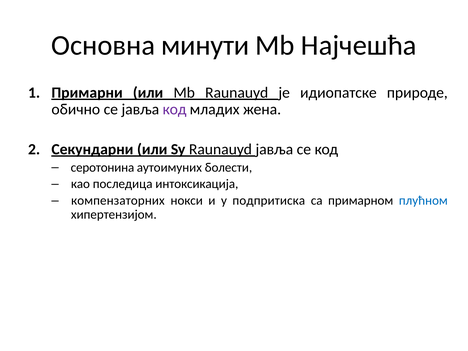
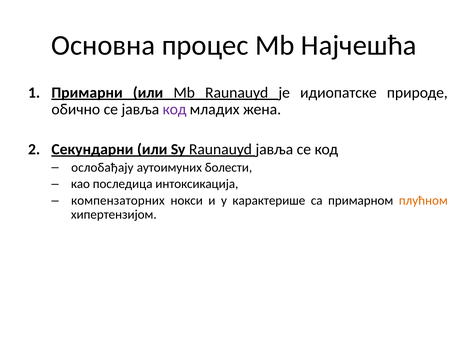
минути: минути -> процес (205, 45)
серотонина: серотонина -> ослобађају (102, 167)
подпритиска: подпритиска -> карактерише (269, 201)
плућном colour: blue -> orange (423, 201)
